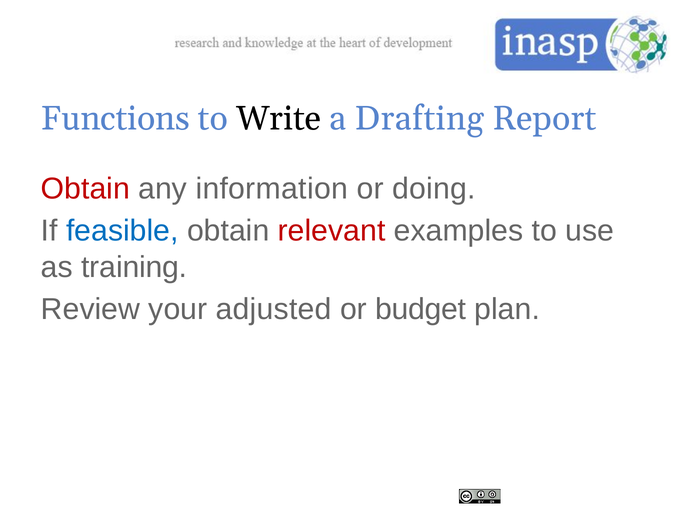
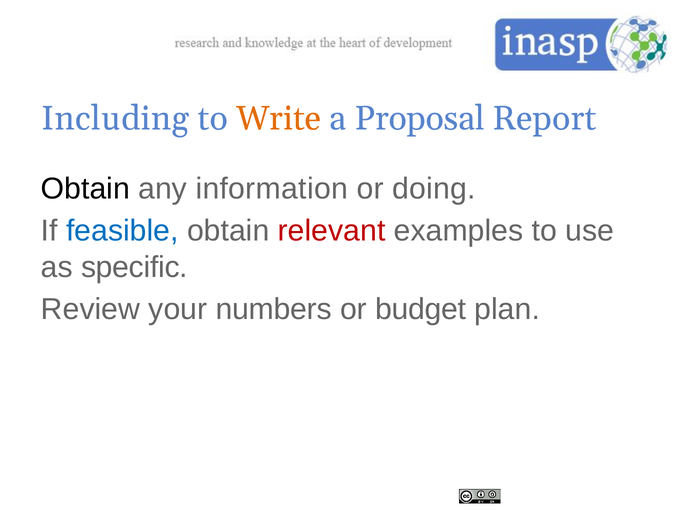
Functions: Functions -> Including (115, 119)
Write colour: black -> orange (279, 119)
Drafting: Drafting -> Proposal (420, 119)
Obtain colour: red -> black (86, 189)
training: training -> specific (134, 267)
adjusted: adjusted -> numbers (274, 309)
